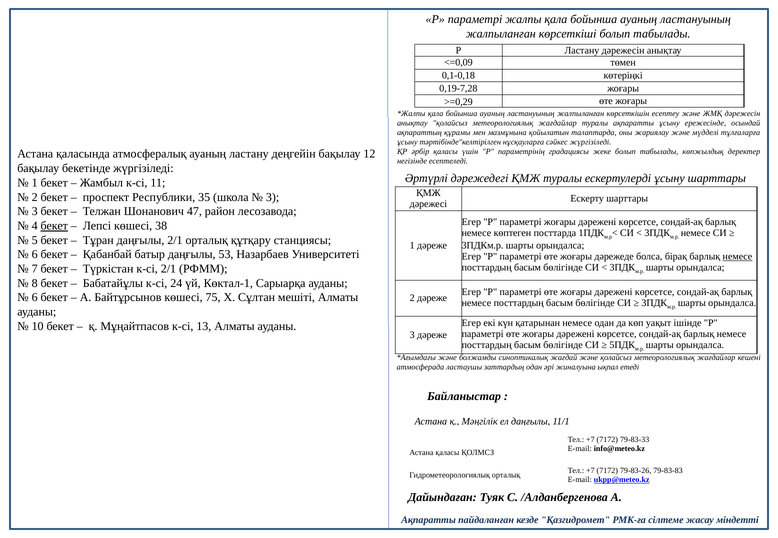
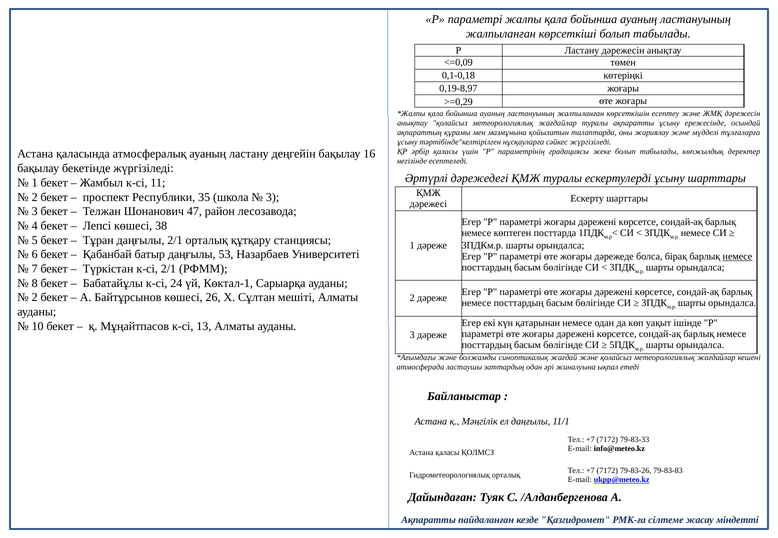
0,19-7,28: 0,19-7,28 -> 0,19-8,97 (458, 88)
12: 12 -> 16 (369, 154)
бекет underline: present -> none (54, 226)
6: 6 -> 2 (35, 298)
75: 75 -> 26 (213, 298)
